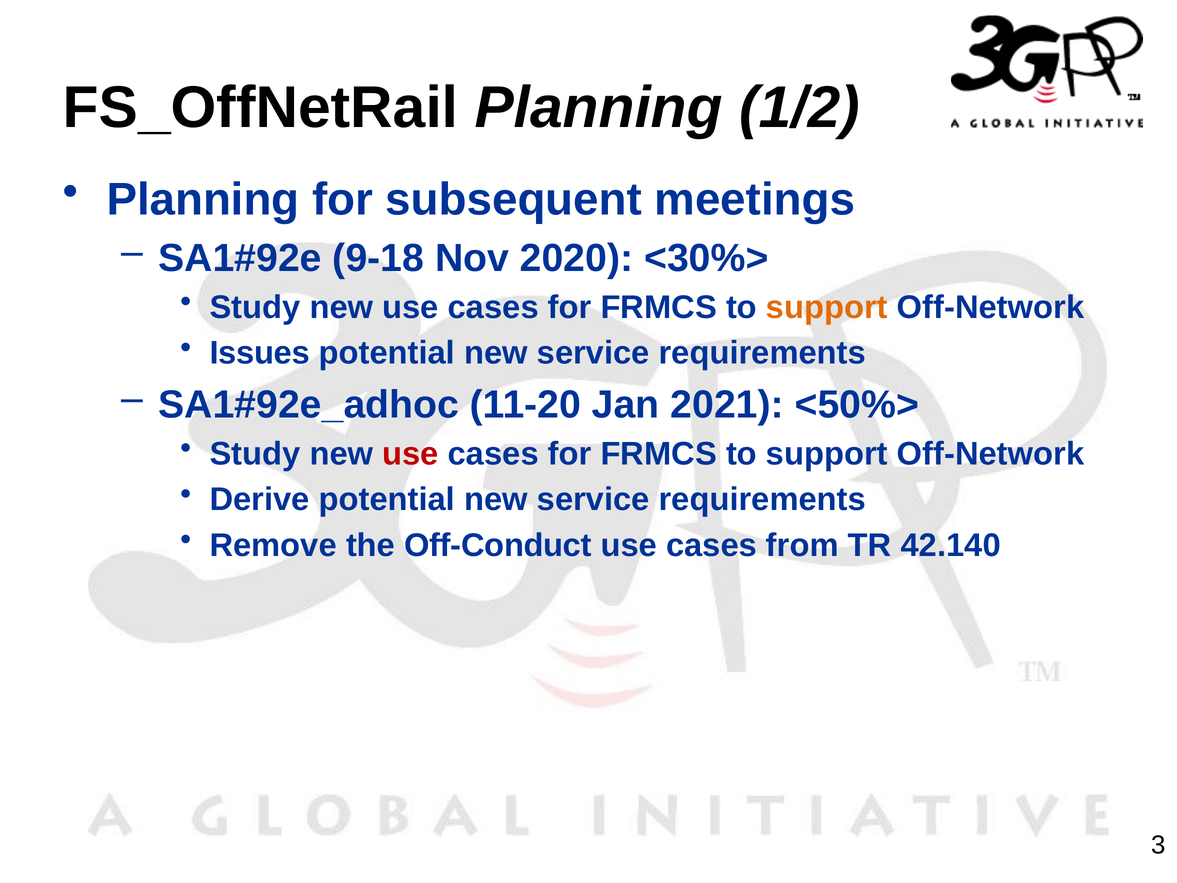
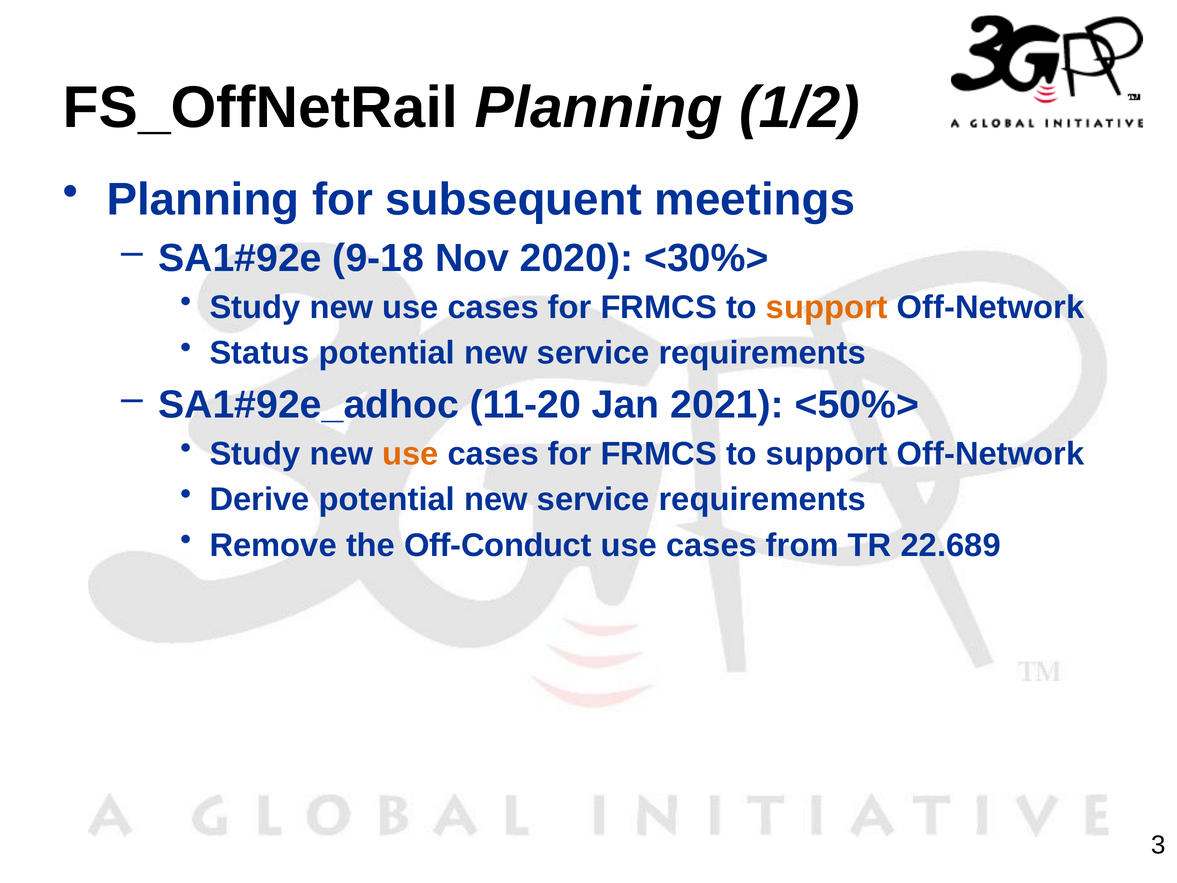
Issues: Issues -> Status (260, 353)
use colour: red -> orange (410, 454)
42.140: 42.140 -> 22.689 (951, 545)
